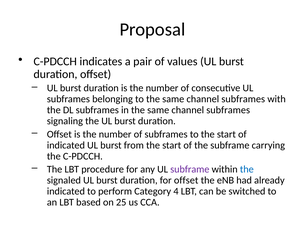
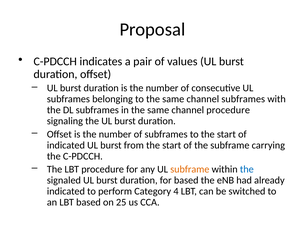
subframes: subframes -> procedure (228, 110)
subframe colour: purple -> orange (190, 169)
for offset: offset -> based (186, 180)
